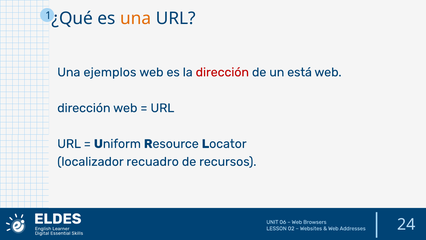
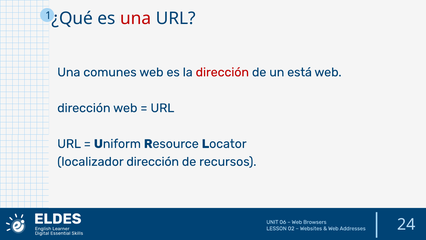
una colour: orange -> red (136, 18)
ejemplos: ejemplos -> comunes (110, 72)
localizador recuadro: recuadro -> dirección (153, 161)
